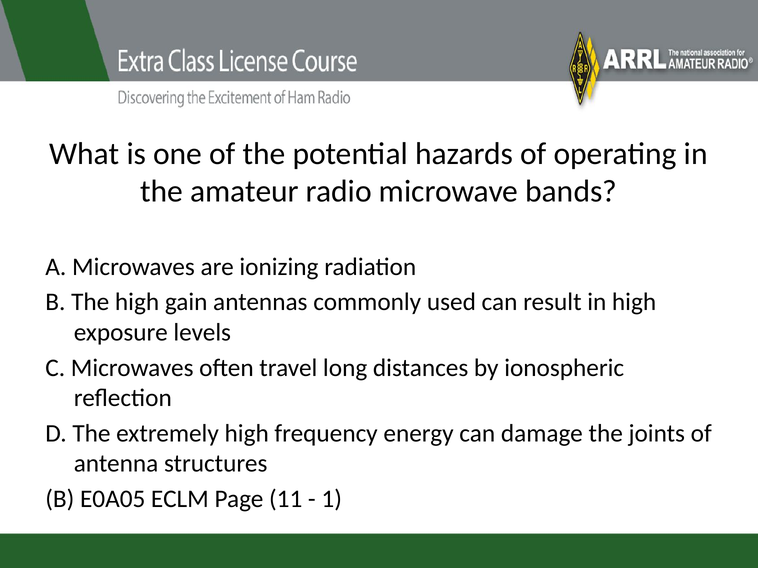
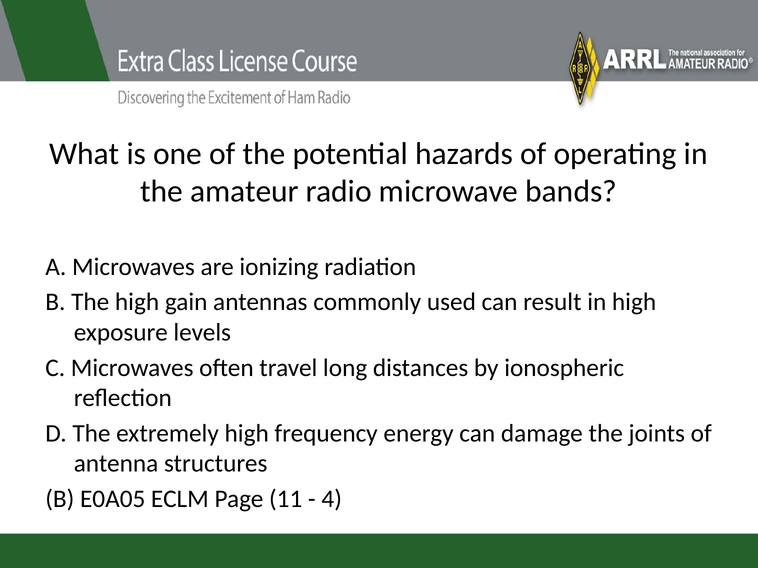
1: 1 -> 4 (332, 499)
